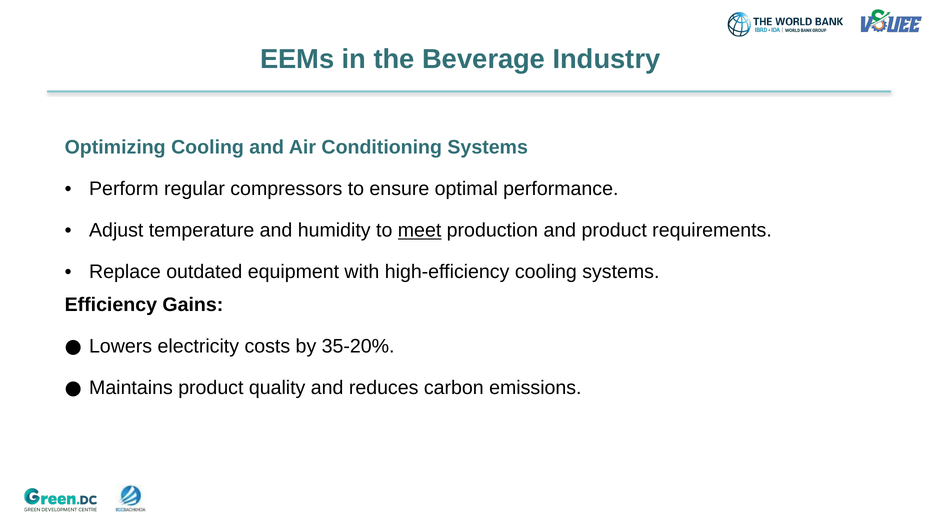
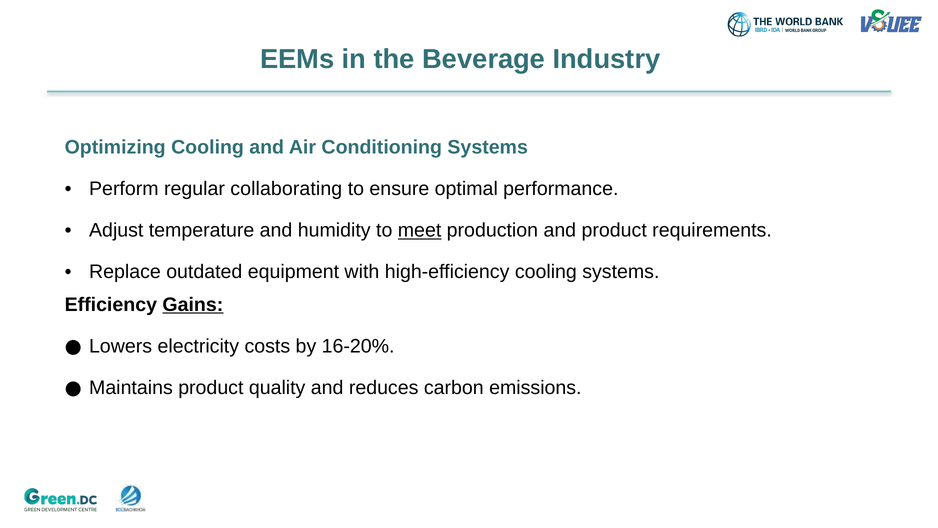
compressors: compressors -> collaborating (286, 189)
Gains underline: none -> present (193, 305)
35-20%: 35-20% -> 16-20% (358, 346)
